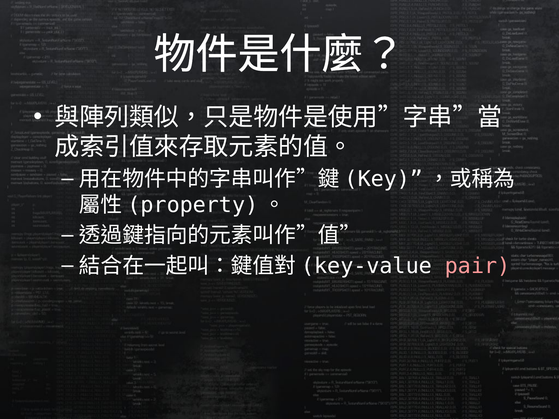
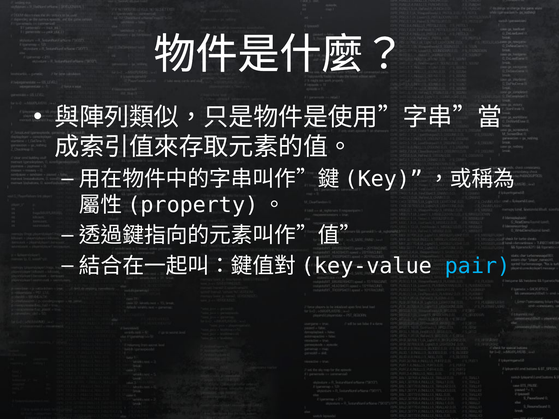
pair colour: pink -> light blue (478, 266)
